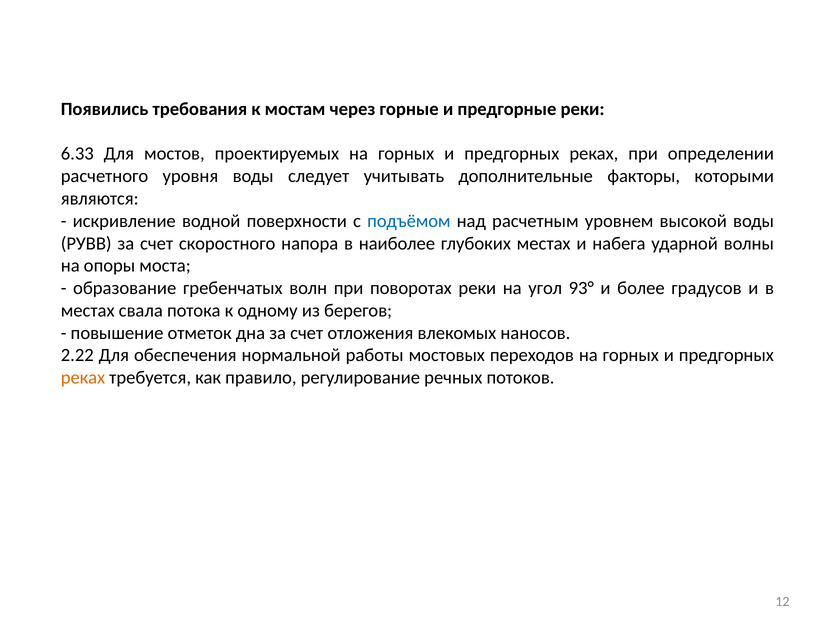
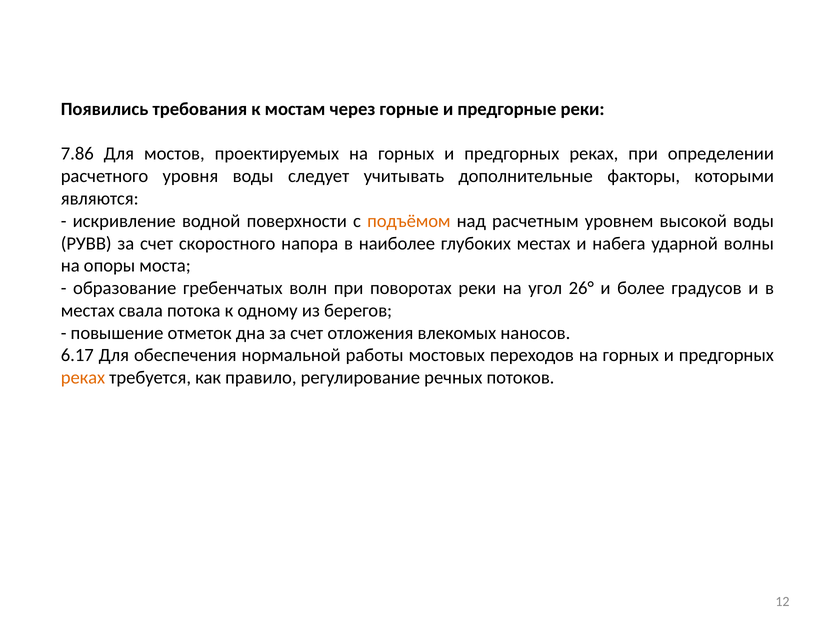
6.33: 6.33 -> 7.86 (77, 154)
подъёмом colour: blue -> orange (409, 221)
93°: 93° -> 26° (581, 288)
2.22: 2.22 -> 6.17 (77, 355)
